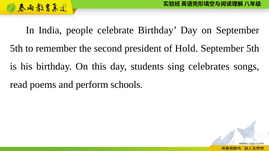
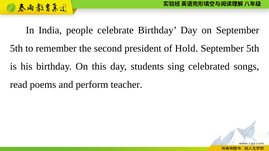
celebrates: celebrates -> celebrated (209, 67)
schools: schools -> teacher (127, 85)
